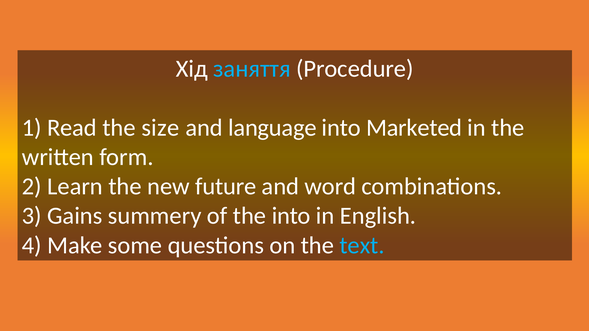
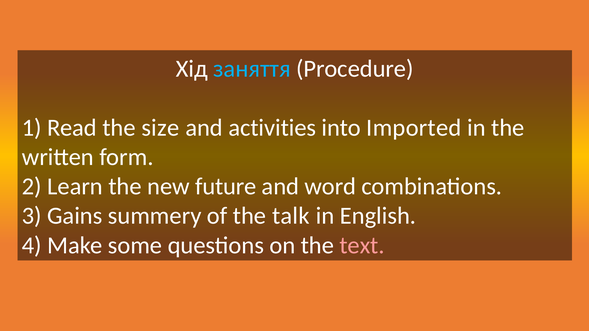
language: language -> activities (272, 128)
Marketed: Marketed -> Imported (414, 128)
the into: into -> talk (291, 216)
text colour: light blue -> pink (362, 246)
